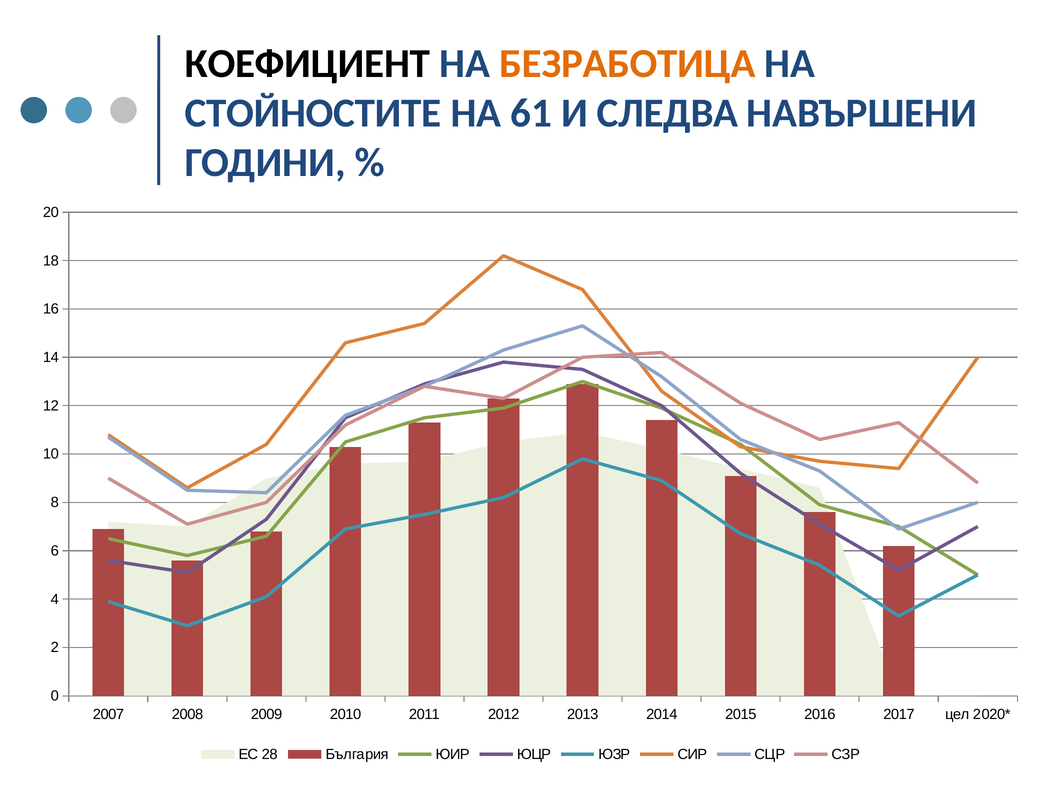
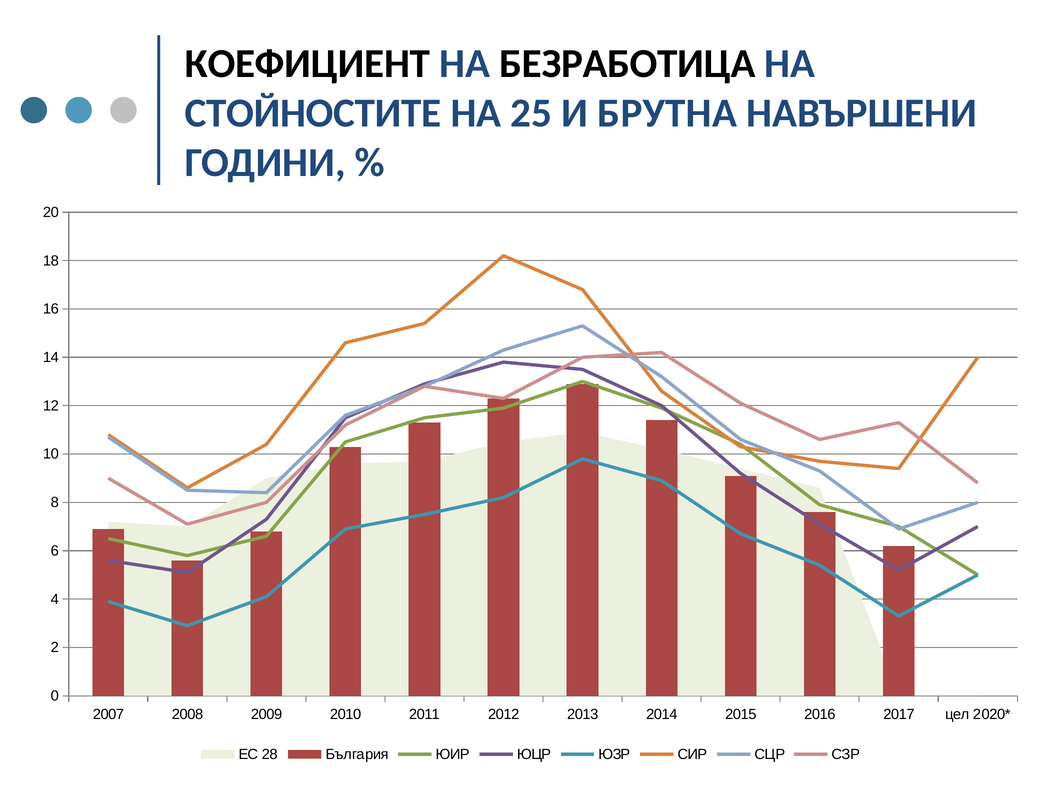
БЕЗРАБОТИЦА colour: orange -> black (627, 64)
61: 61 -> 25 (531, 113)
СЛЕДВА: СЛЕДВА -> БРУТНА (667, 113)
